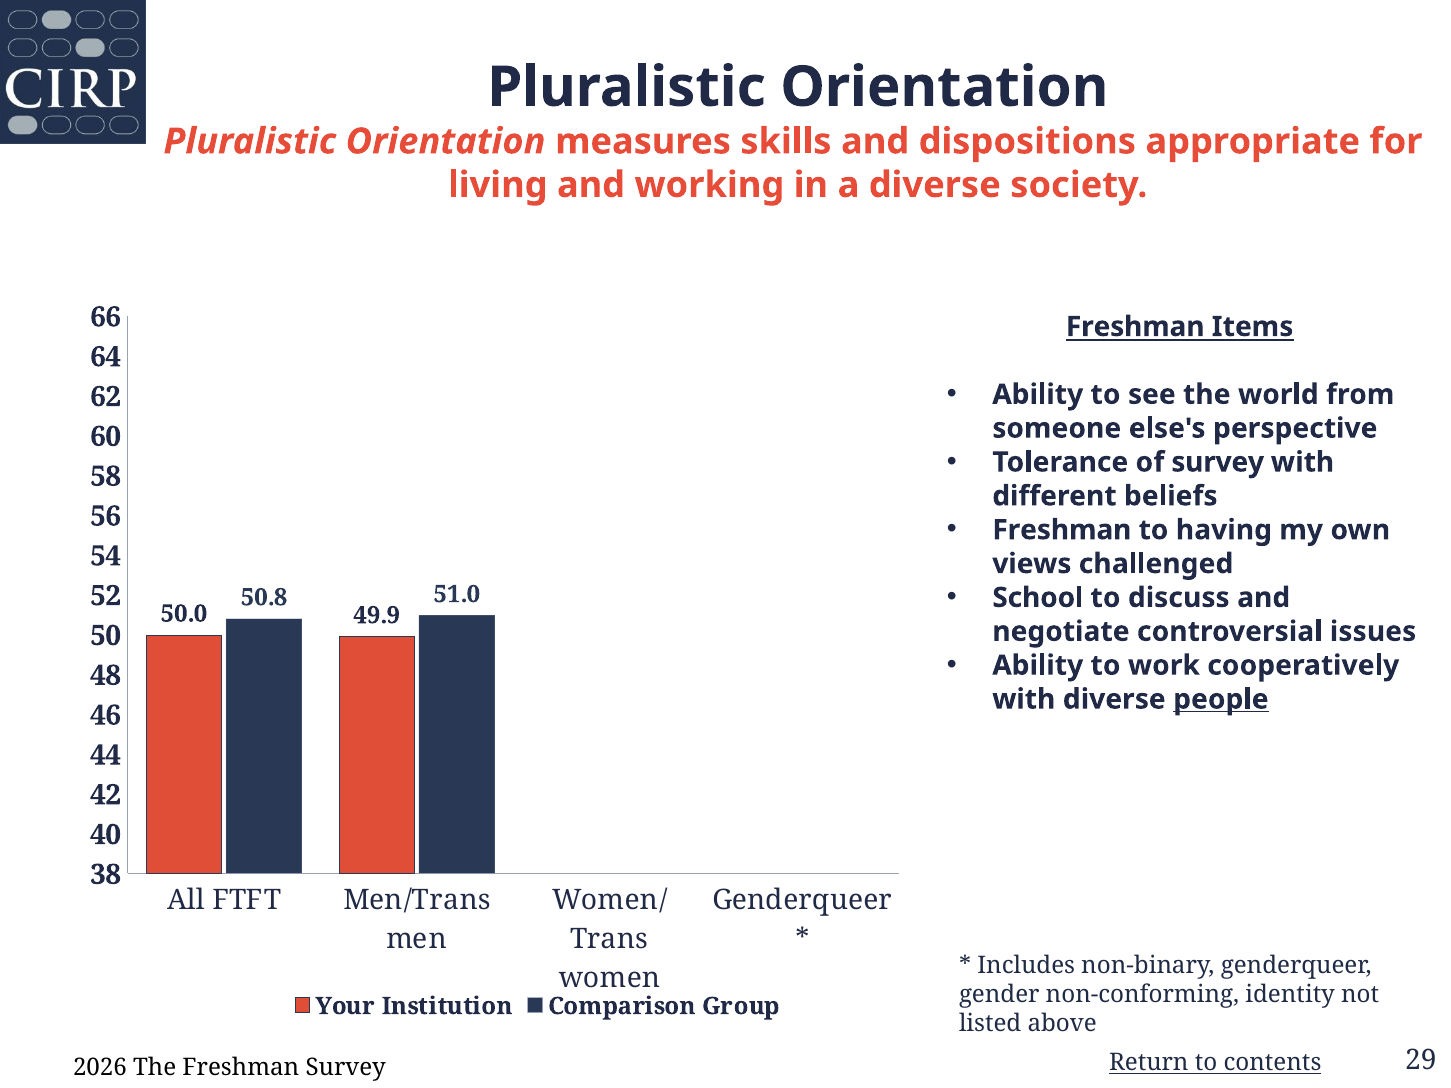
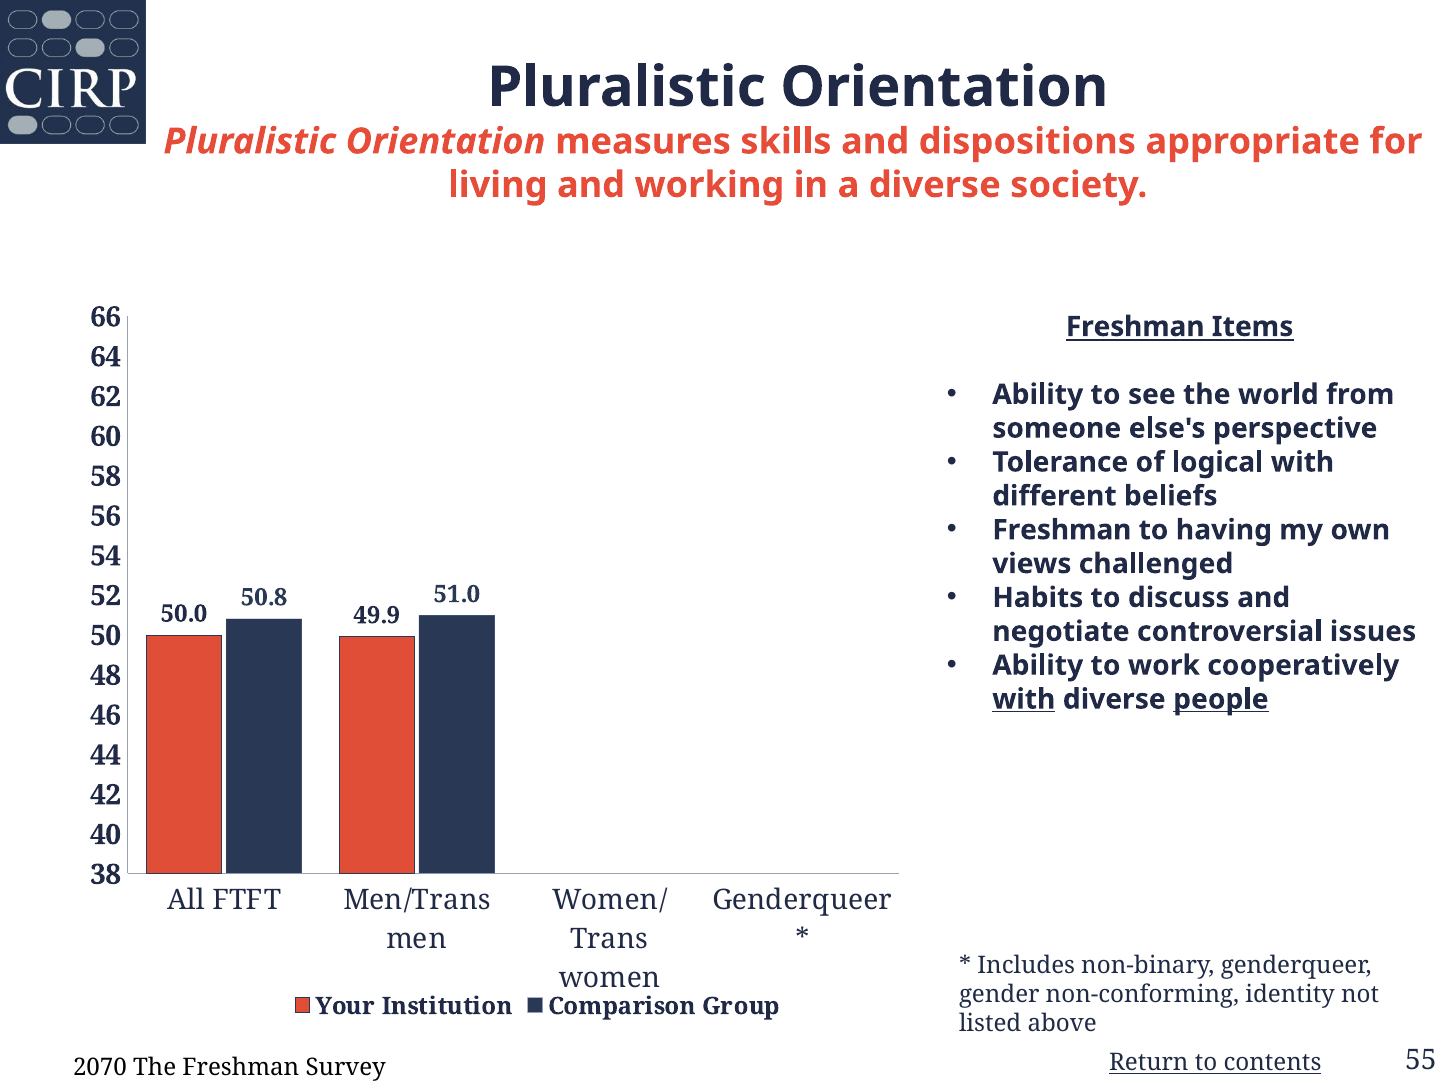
of survey: survey -> logical (1218, 462)
School: School -> Habits (1038, 598)
with underline: none -> present (1024, 699)
2026: 2026 -> 2070 (100, 1068)
29: 29 -> 55 (1421, 1061)
